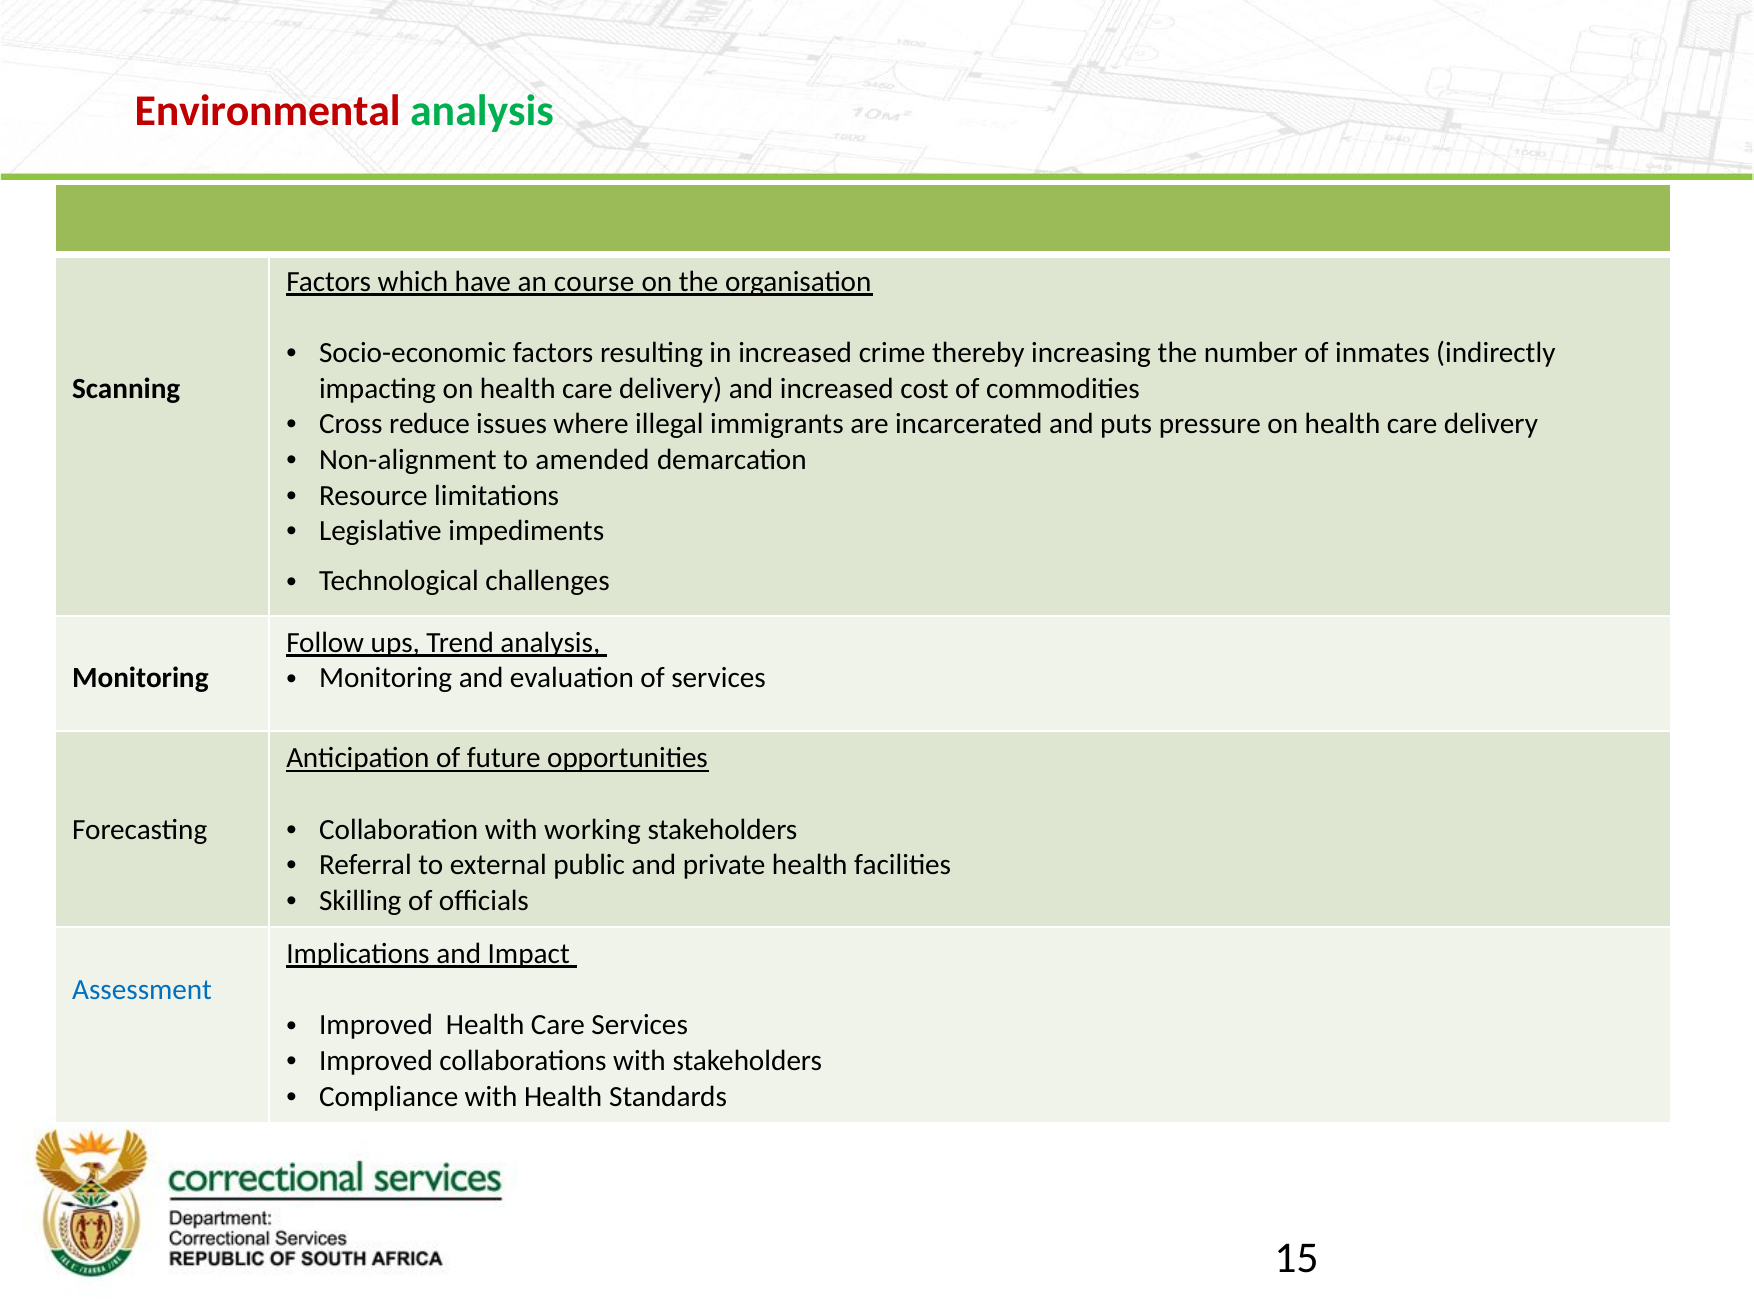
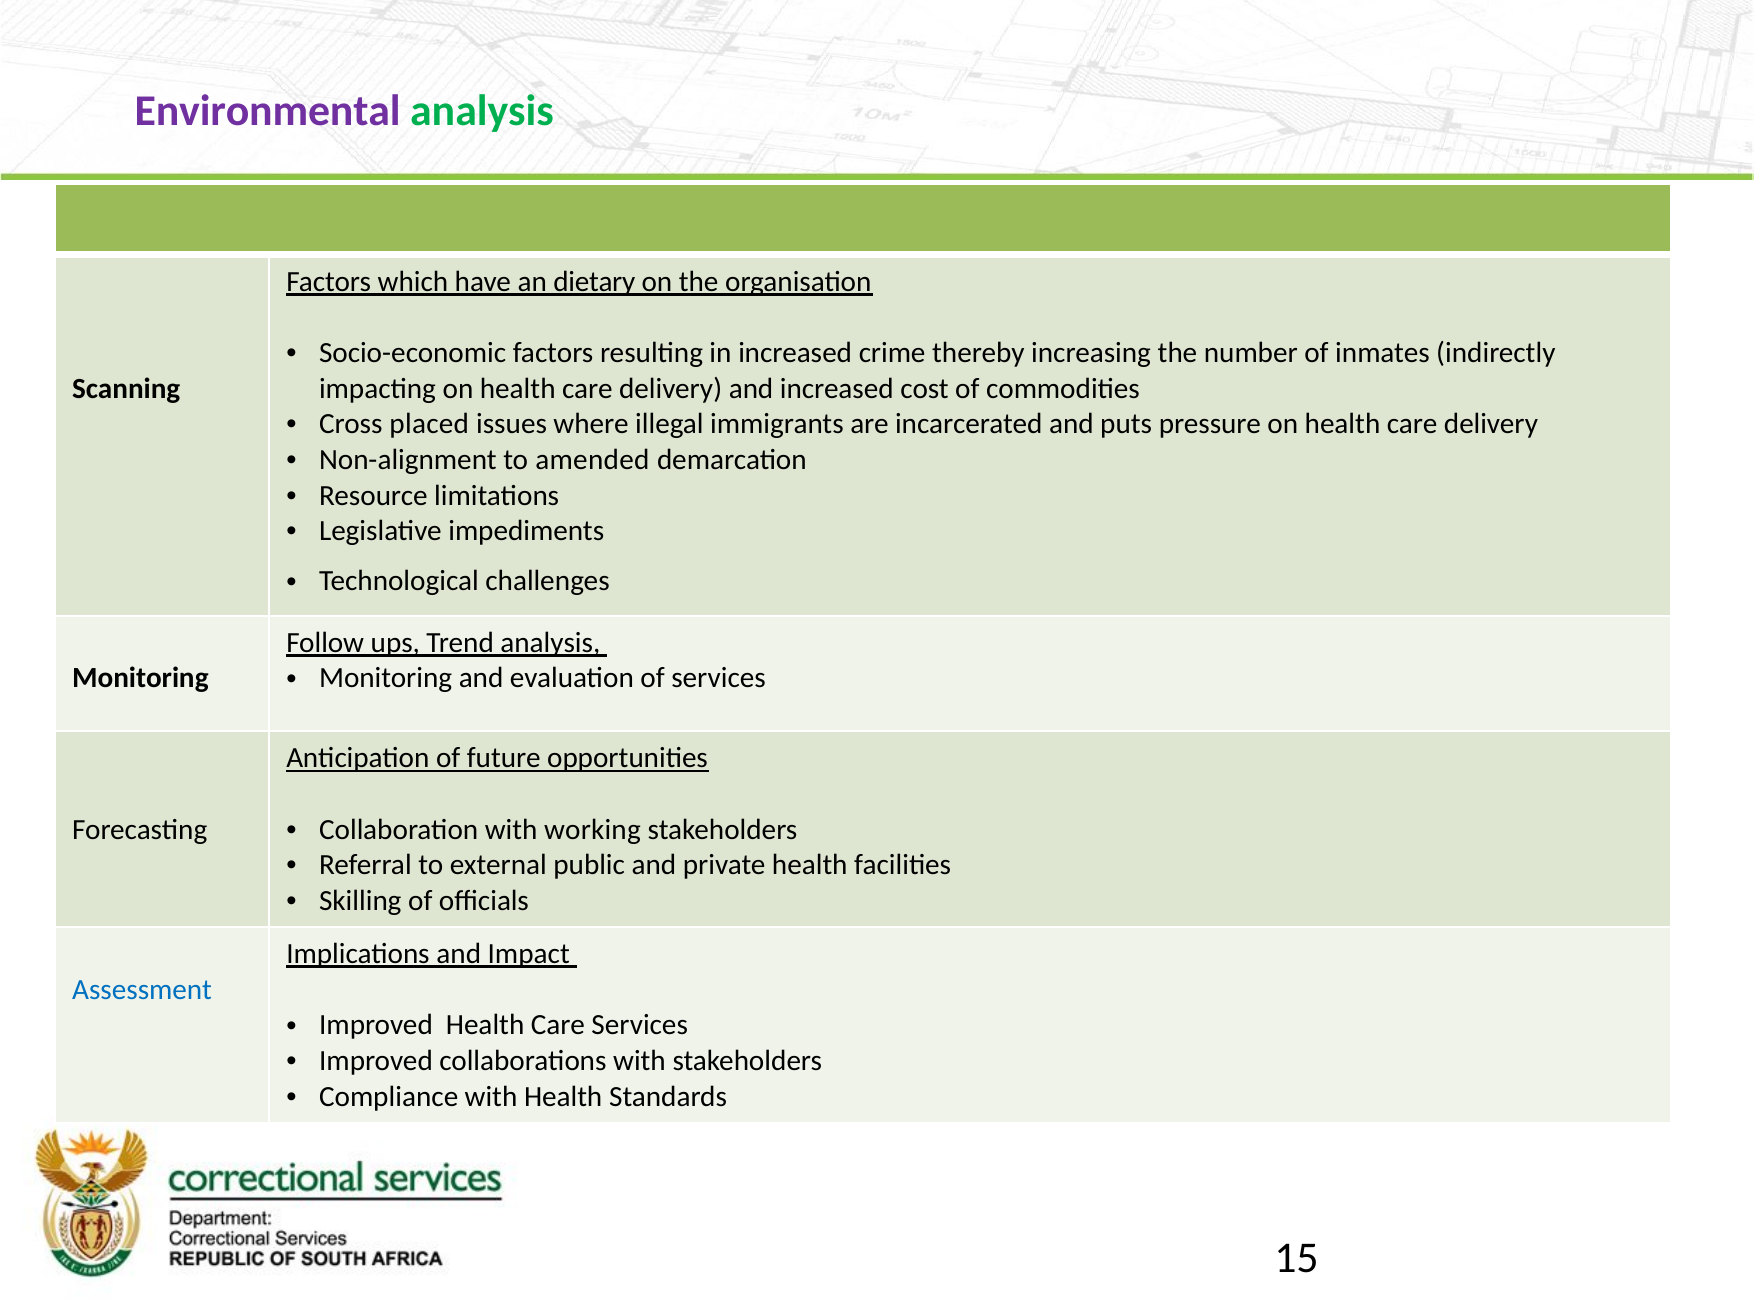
Environmental colour: red -> purple (268, 111)
course: course -> dietary (594, 281)
reduce: reduce -> placed (429, 424)
